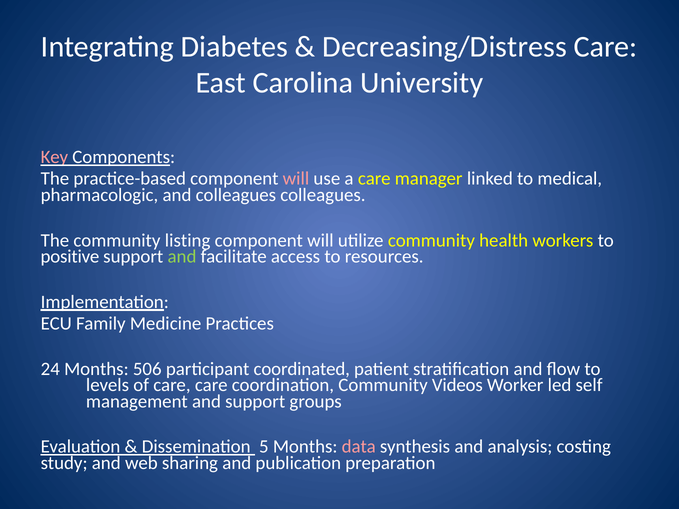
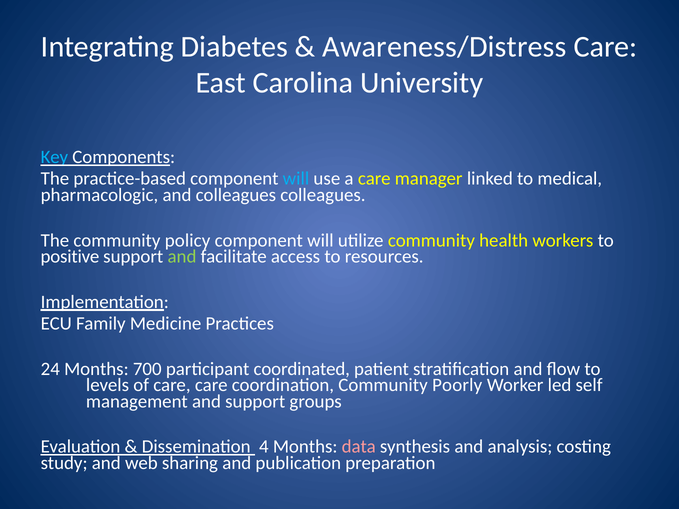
Decreasing/Distress: Decreasing/Distress -> Awareness/Distress (445, 47)
Key colour: pink -> light blue (54, 157)
will colour: pink -> light blue (296, 179)
listing: listing -> policy (188, 240)
506: 506 -> 700 (147, 369)
Videos: Videos -> Poorly (457, 385)
5: 5 -> 4 (264, 447)
